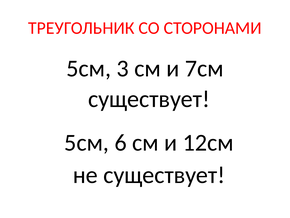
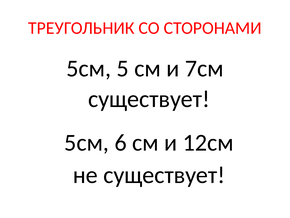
3: 3 -> 5 (123, 68)
